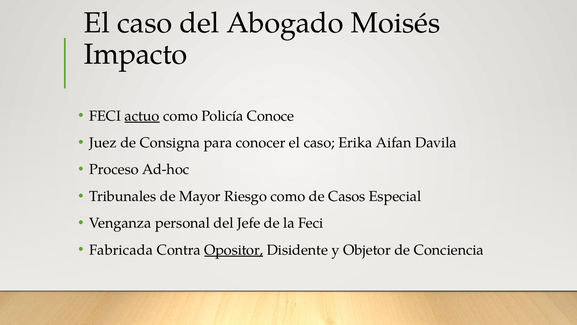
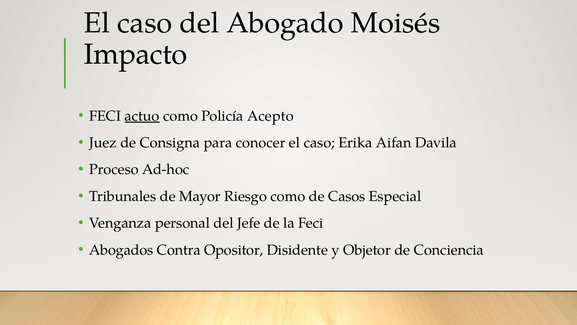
Conoce: Conoce -> Acepto (270, 116)
Fabricada: Fabricada -> Abogados (121, 250)
Opositor underline: present -> none (234, 250)
